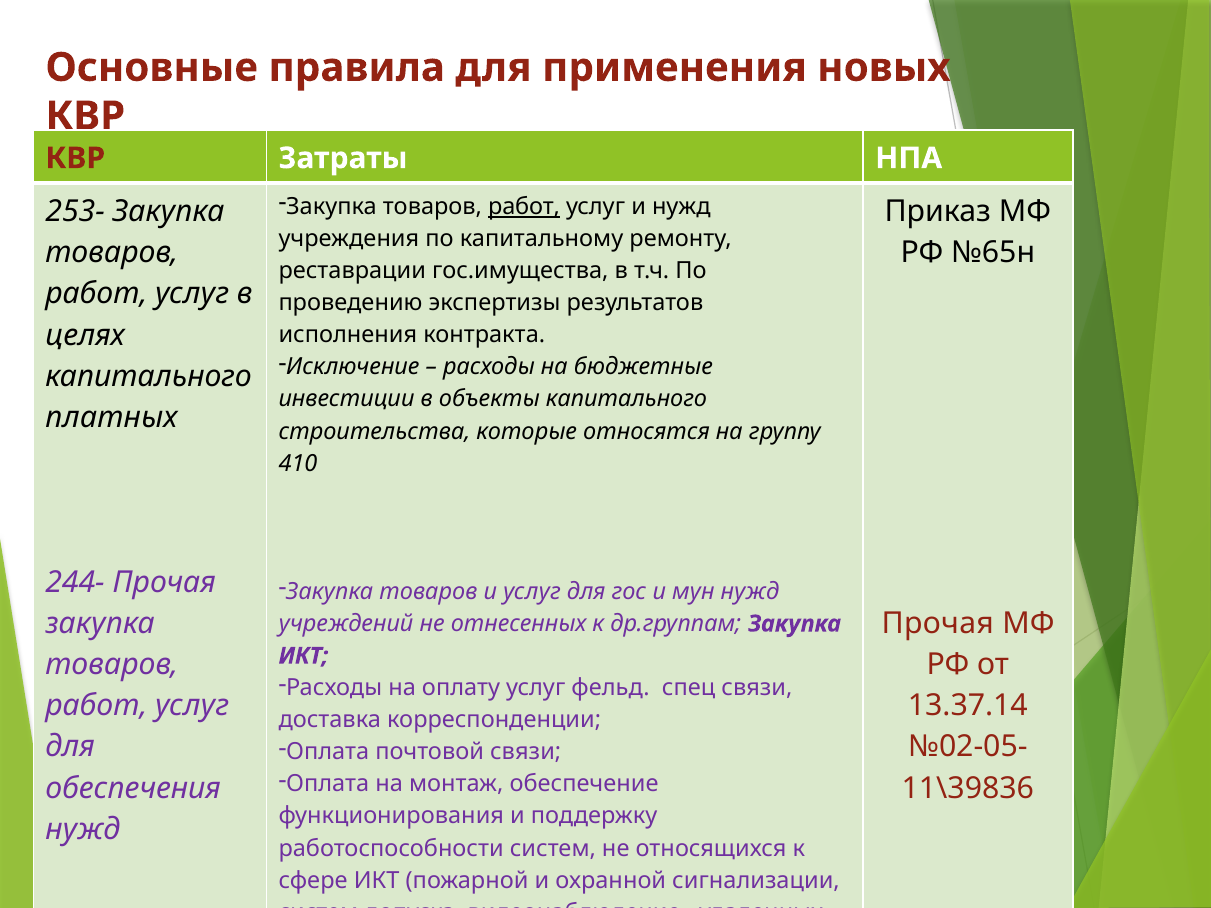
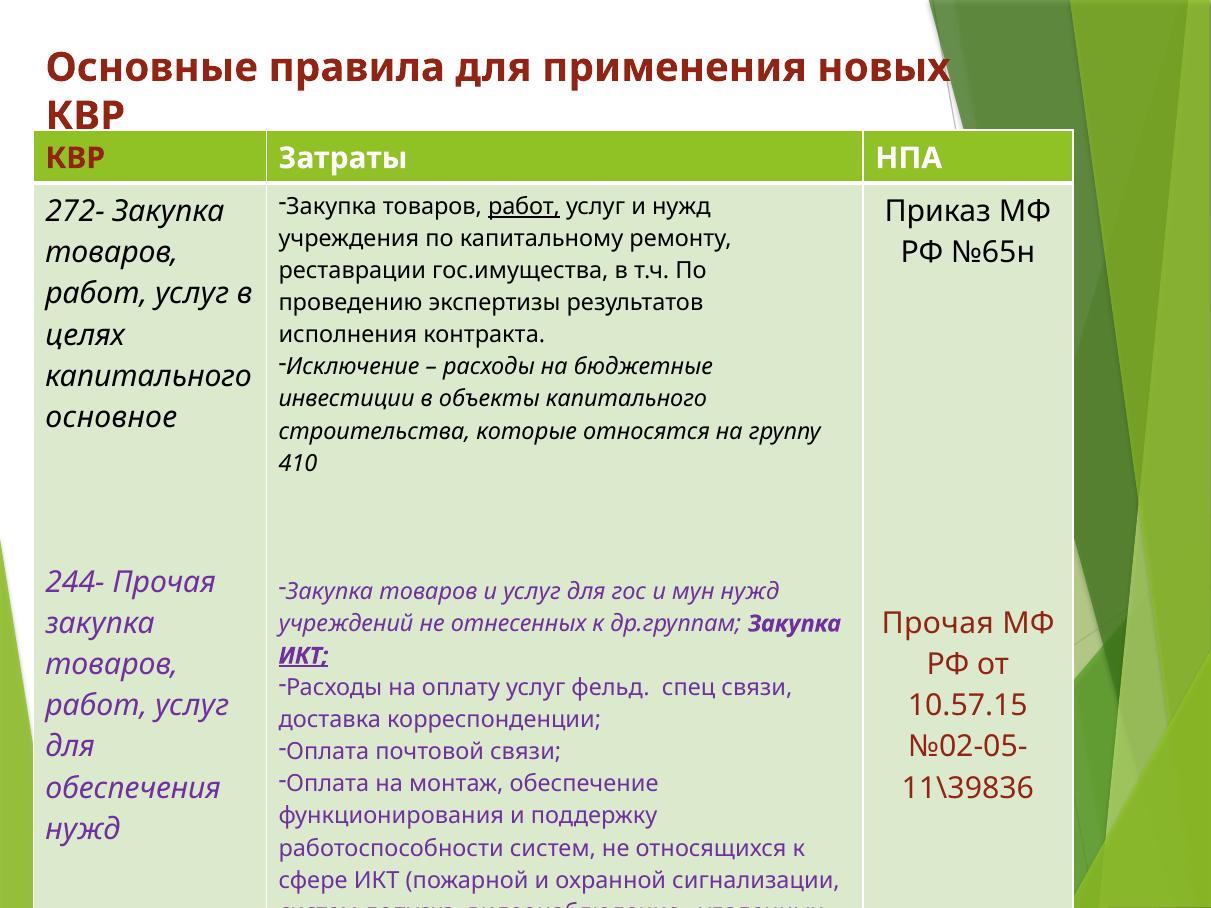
253-: 253- -> 272- (75, 212)
платных: платных -> основное (111, 418)
ИКТ underline: none -> present (304, 656)
13.37.14: 13.37.14 -> 10.57.15 (968, 706)
